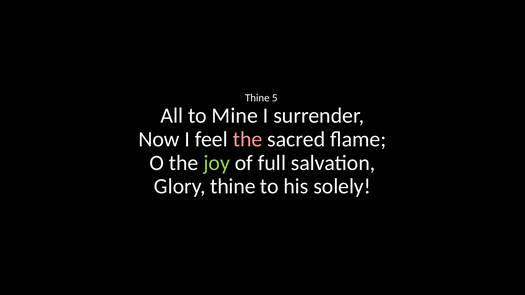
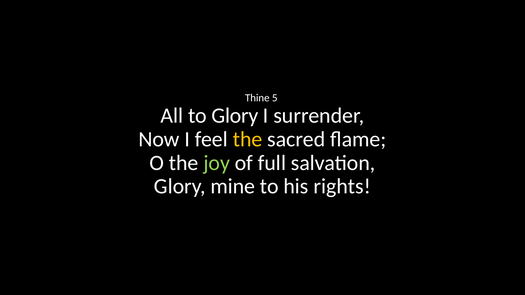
to Mine: Mine -> Glory (235, 116)
the colour: pink -> yellow (248, 139)
Glory thine: thine -> mine (233, 187)
solely: solely -> rights (342, 187)
